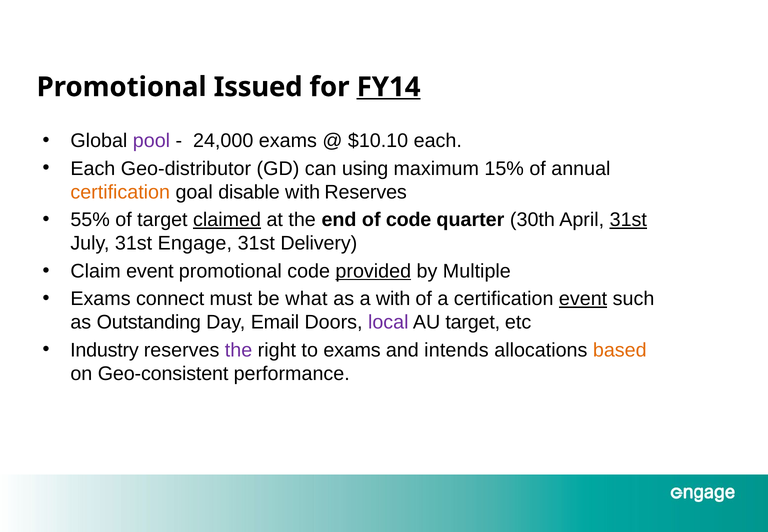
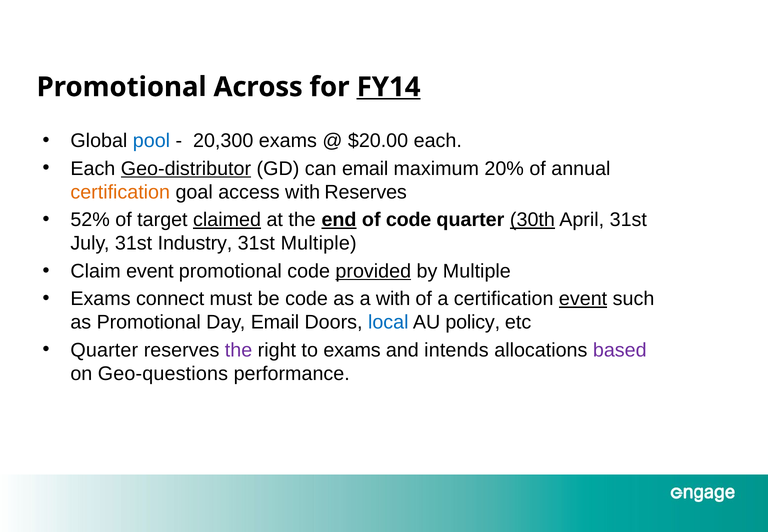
Issued: Issued -> Across (258, 87)
pool colour: purple -> blue (151, 141)
24,000: 24,000 -> 20,300 (223, 141)
$10.10: $10.10 -> $20.00 (378, 141)
Geo-distributor underline: none -> present (186, 168)
can using: using -> email (365, 168)
15%: 15% -> 20% (504, 168)
disable: disable -> access (249, 192)
55%: 55% -> 52% (90, 220)
end underline: none -> present (339, 220)
30th underline: none -> present (532, 220)
31st underline: present -> none (628, 220)
Engage: Engage -> Industry (195, 243)
31st Delivery: Delivery -> Multiple (319, 243)
be what: what -> code (307, 299)
as Outstanding: Outstanding -> Promotional (149, 322)
local colour: purple -> blue (388, 322)
AU target: target -> policy (473, 322)
Industry: Industry -> Quarter (104, 350)
based colour: orange -> purple (620, 350)
Geo-consistent: Geo-consistent -> Geo-questions (163, 373)
